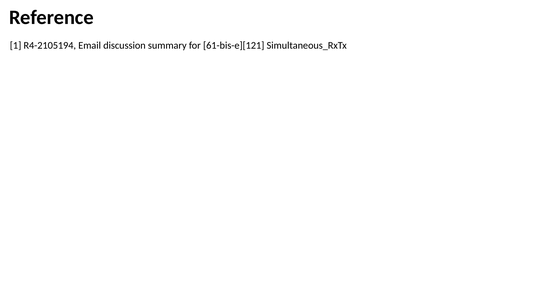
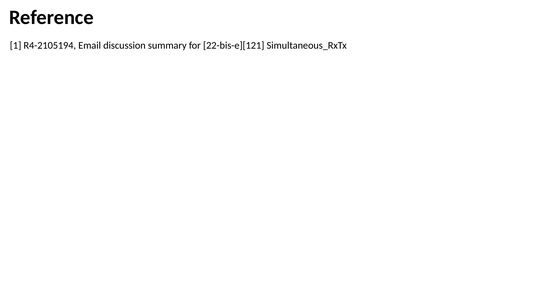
61-bis-e][121: 61-bis-e][121 -> 22-bis-e][121 (234, 46)
